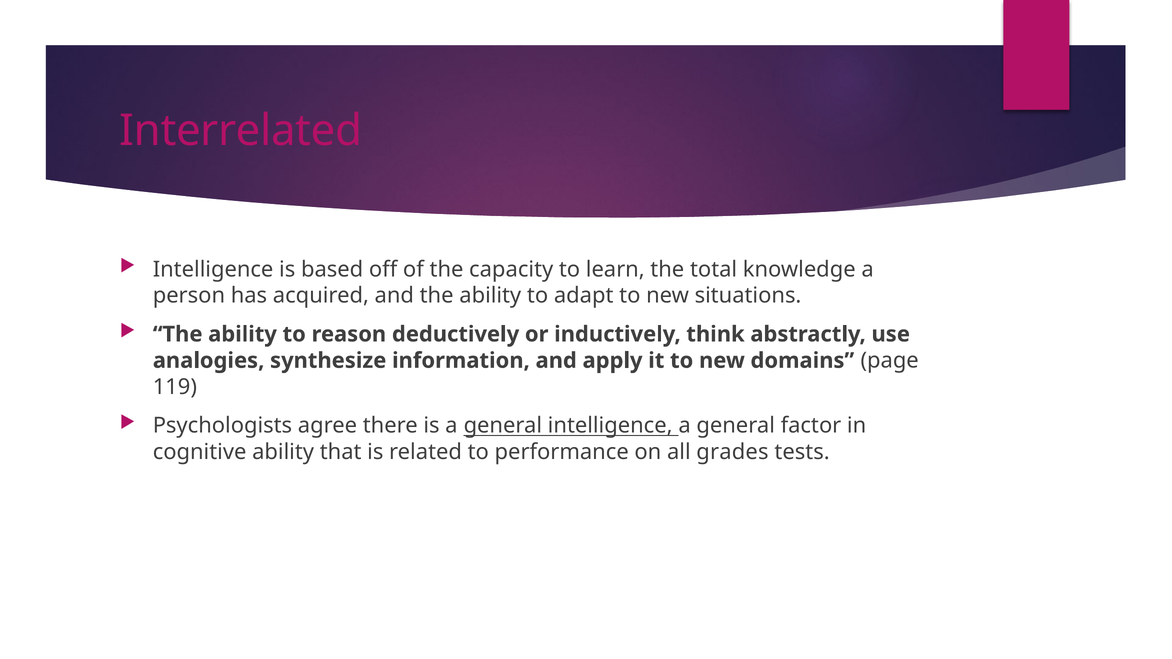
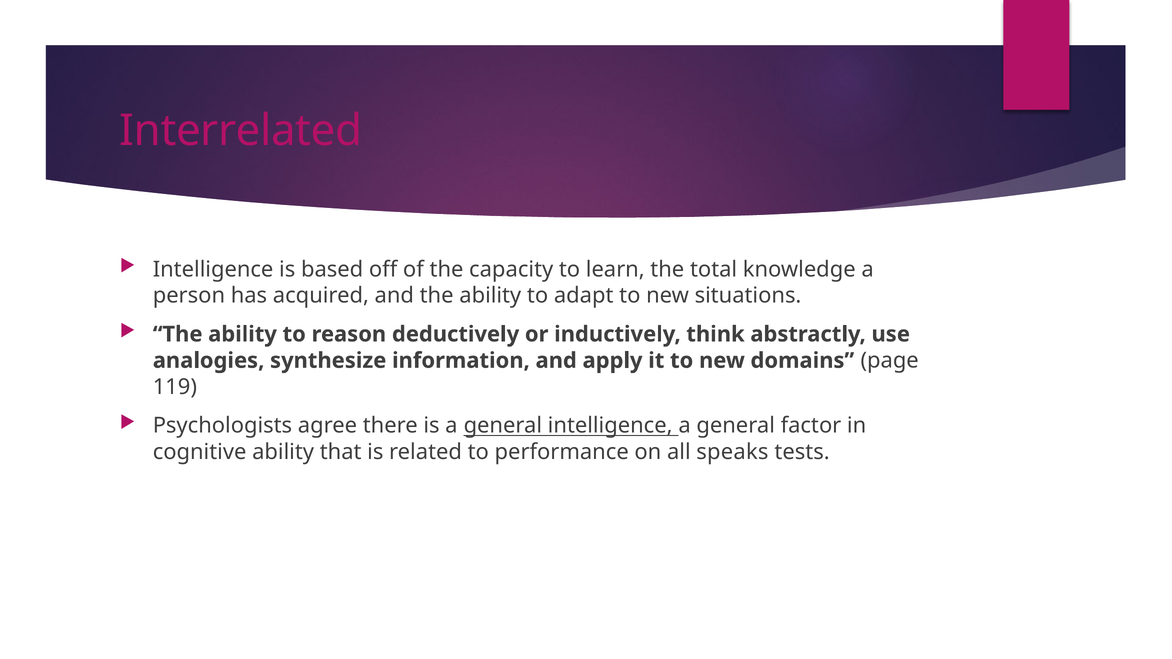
grades: grades -> speaks (732, 452)
